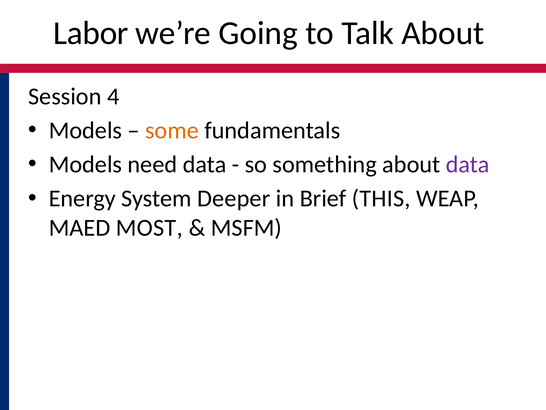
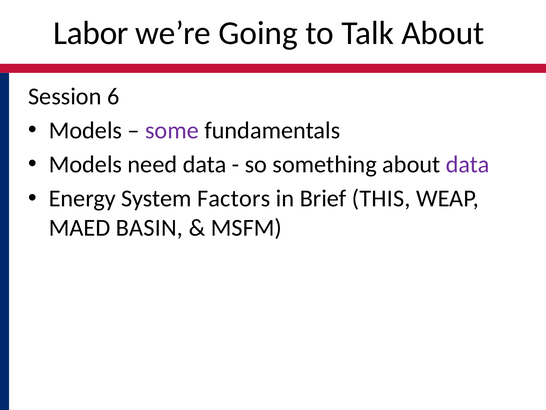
4: 4 -> 6 (113, 96)
some colour: orange -> purple (172, 130)
Deeper: Deeper -> Factors (234, 198)
MOST: MOST -> BASIN (149, 228)
